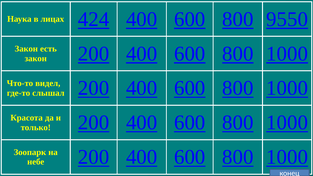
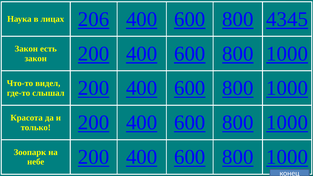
424: 424 -> 206 (94, 19)
9550: 9550 -> 4345 (287, 19)
